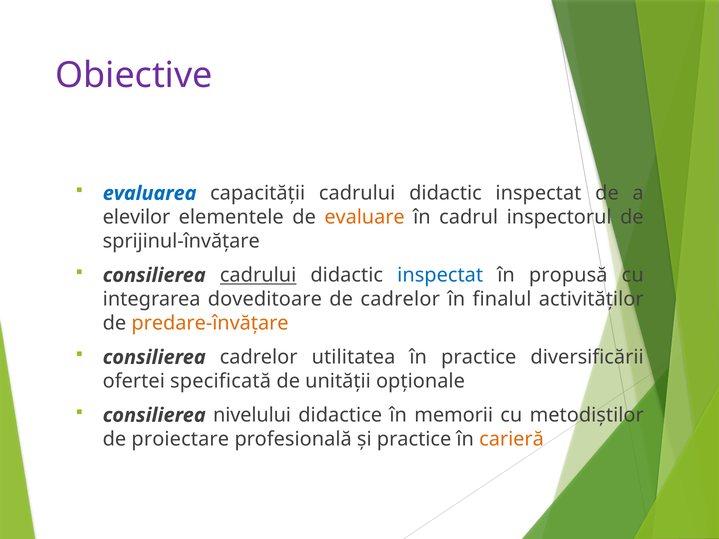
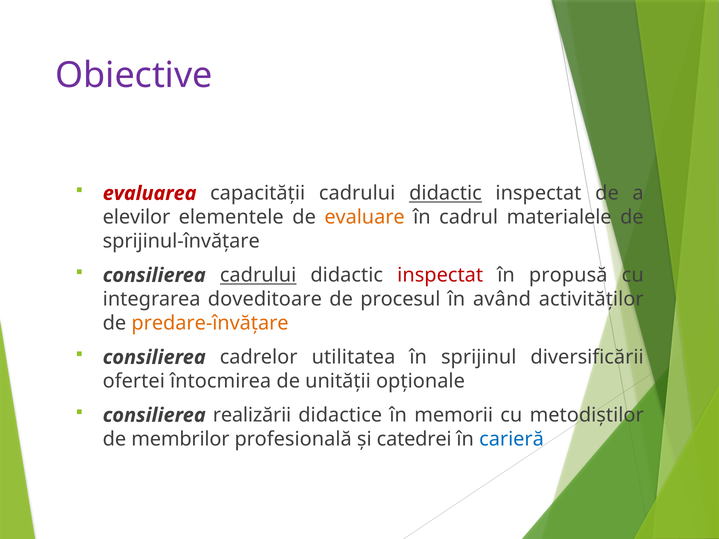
evaluarea colour: blue -> red (150, 193)
didactic underline: none -> present (445, 193)
inspectorul: inspectorul -> materialele (559, 217)
inspectat colour: blue -> red (440, 275)
de cadrelor: cadrelor -> procesul (400, 299)
finalul: finalul -> având (502, 299)
în practice: practice -> sprijinul (479, 357)
specificată: specificată -> întocmirea (221, 381)
nivelului: nivelului -> realizării (252, 415)
proiectare: proiectare -> membrilor (180, 439)
și practice: practice -> catedrei (414, 439)
carieră colour: orange -> blue (512, 439)
